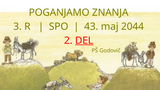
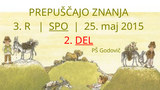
POGANJAMO: POGANJAMO -> PREPUŠČAJO (59, 13)
SPO underline: none -> present (59, 27)
43: 43 -> 25 (91, 27)
2044: 2044 -> 2015 (132, 27)
